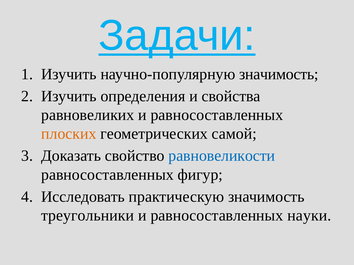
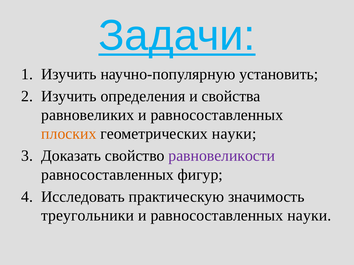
научно-популярную значимость: значимость -> установить (279, 74)
геометрических самой: самой -> науки (234, 134)
равновеликости colour: blue -> purple (222, 156)
